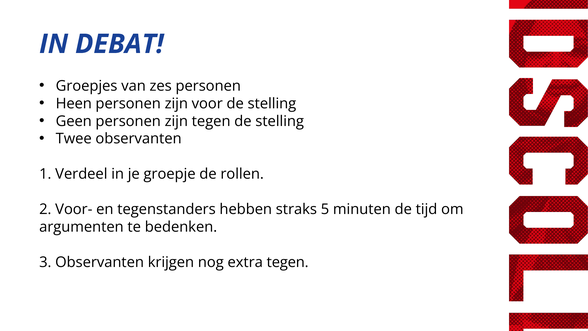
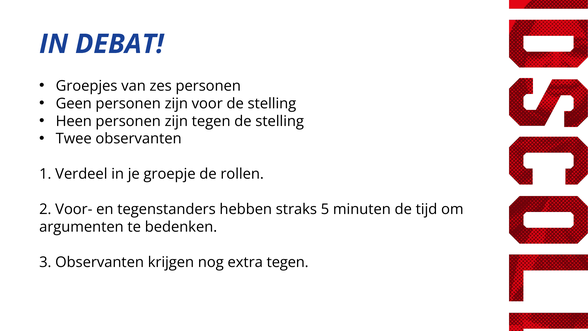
Heen: Heen -> Geen (74, 103)
Geen: Geen -> Heen (74, 121)
